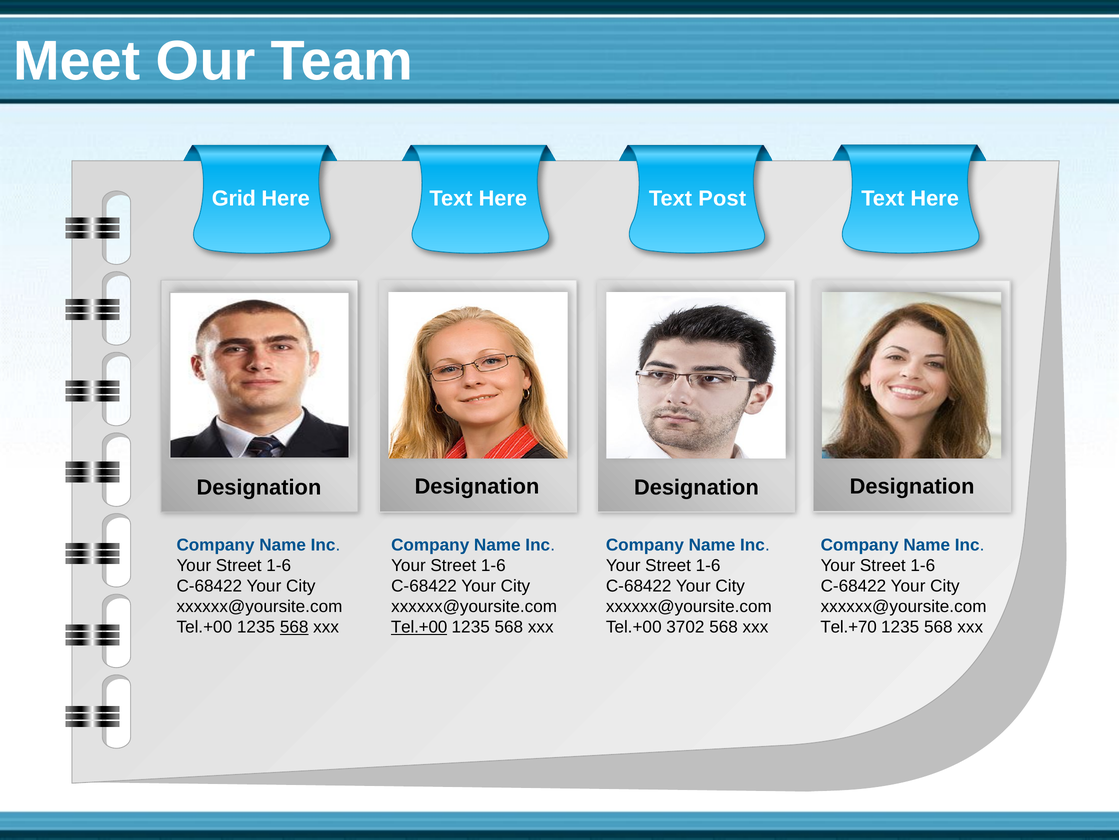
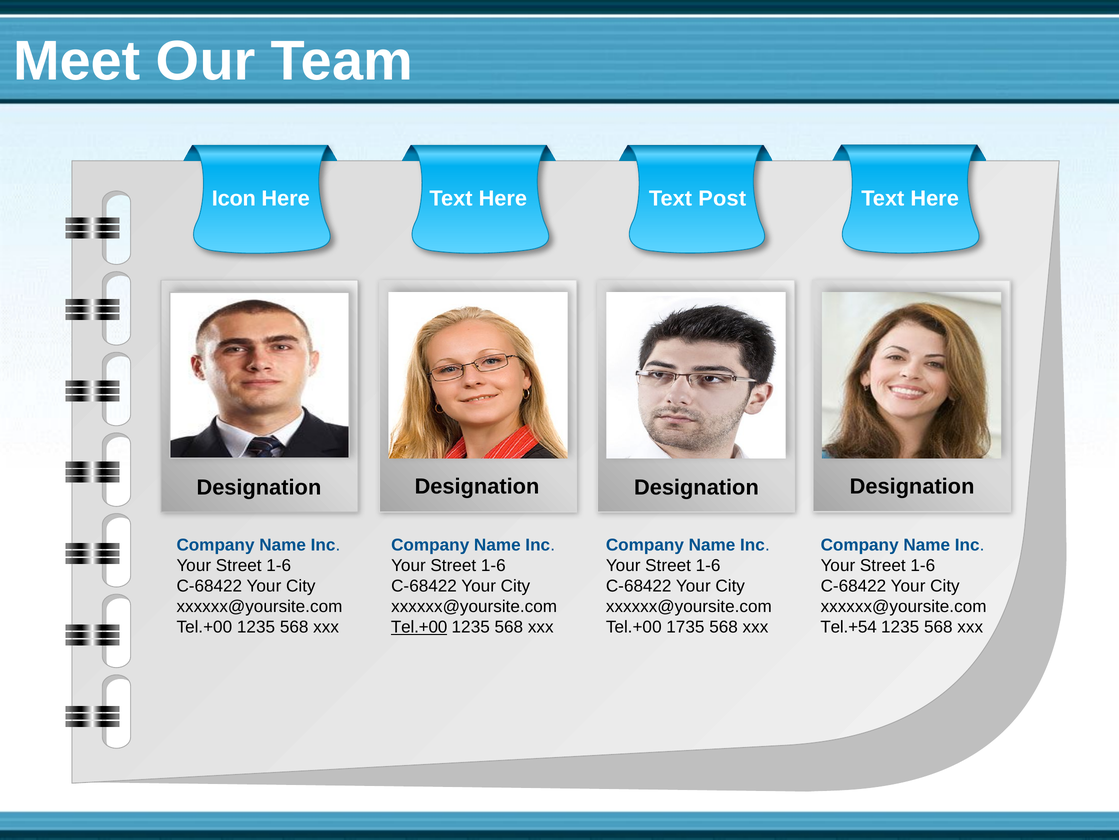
Grid: Grid -> Icon (234, 199)
568 underline: present -> none (294, 627)
3702: 3702 -> 1735 (685, 627)
Tel.+70: Tel.+70 -> Tel.+54 (849, 627)
